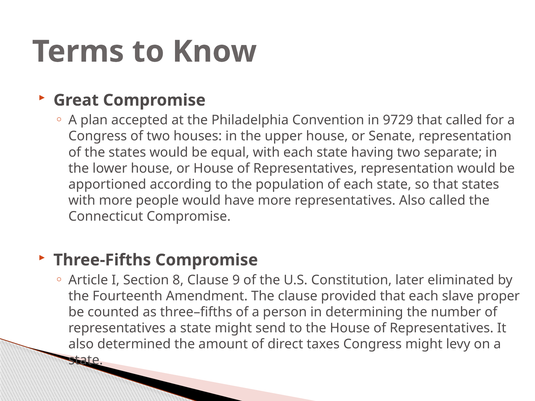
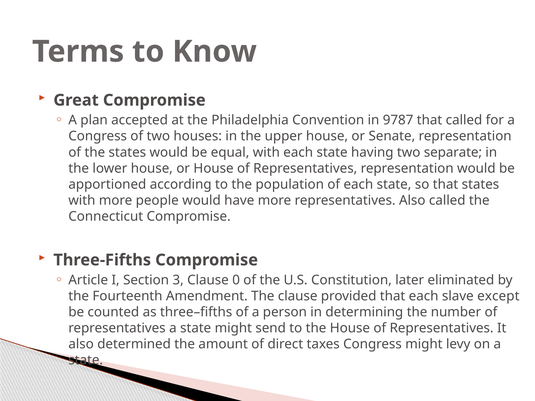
9729: 9729 -> 9787 (398, 120)
8: 8 -> 3 (178, 280)
9: 9 -> 0 (236, 280)
proper: proper -> except (498, 296)
